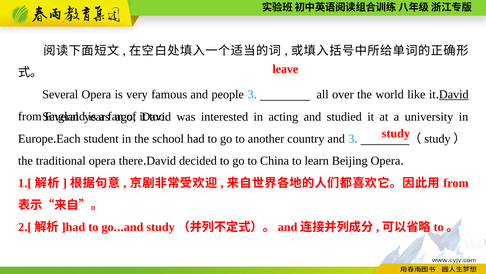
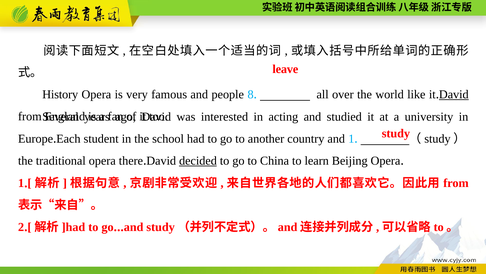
Several: Several -> History (60, 94)
people 3: 3 -> 8 (251, 94)
and 3: 3 -> 1 (351, 139)
decided underline: none -> present (198, 160)
